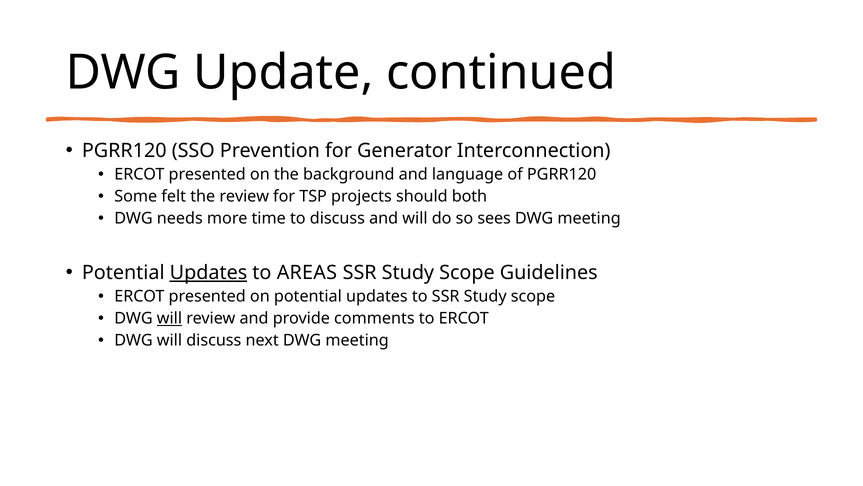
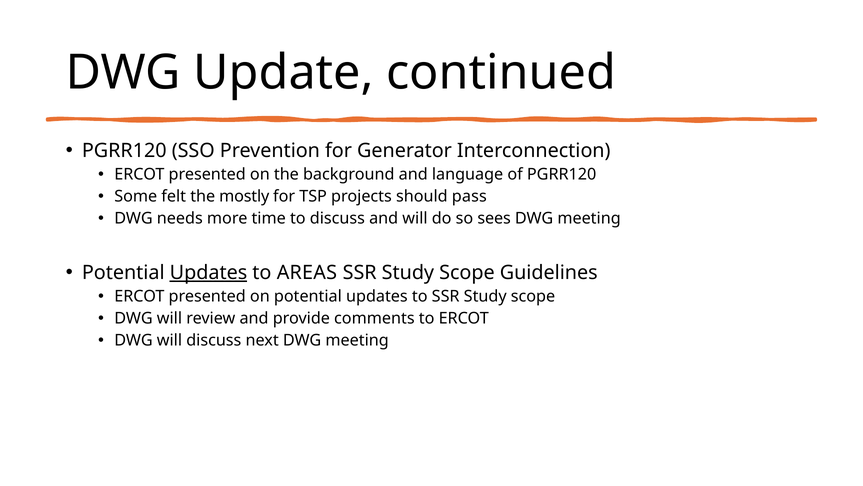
the review: review -> mostly (244, 196)
both: both -> pass (469, 196)
will underline: present -> none (169, 318)
